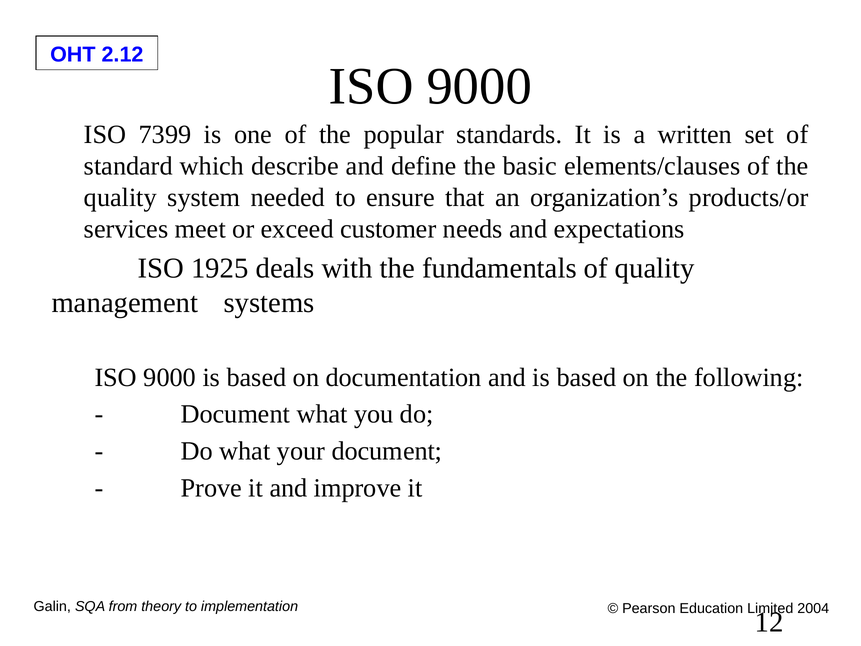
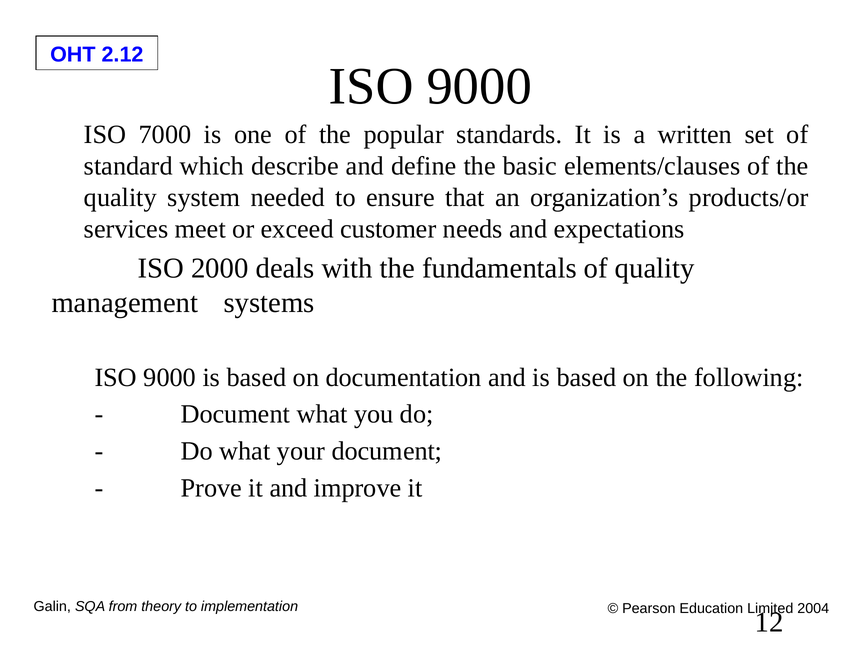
7399: 7399 -> 7000 (165, 135)
1925: 1925 -> 2000 (220, 268)
